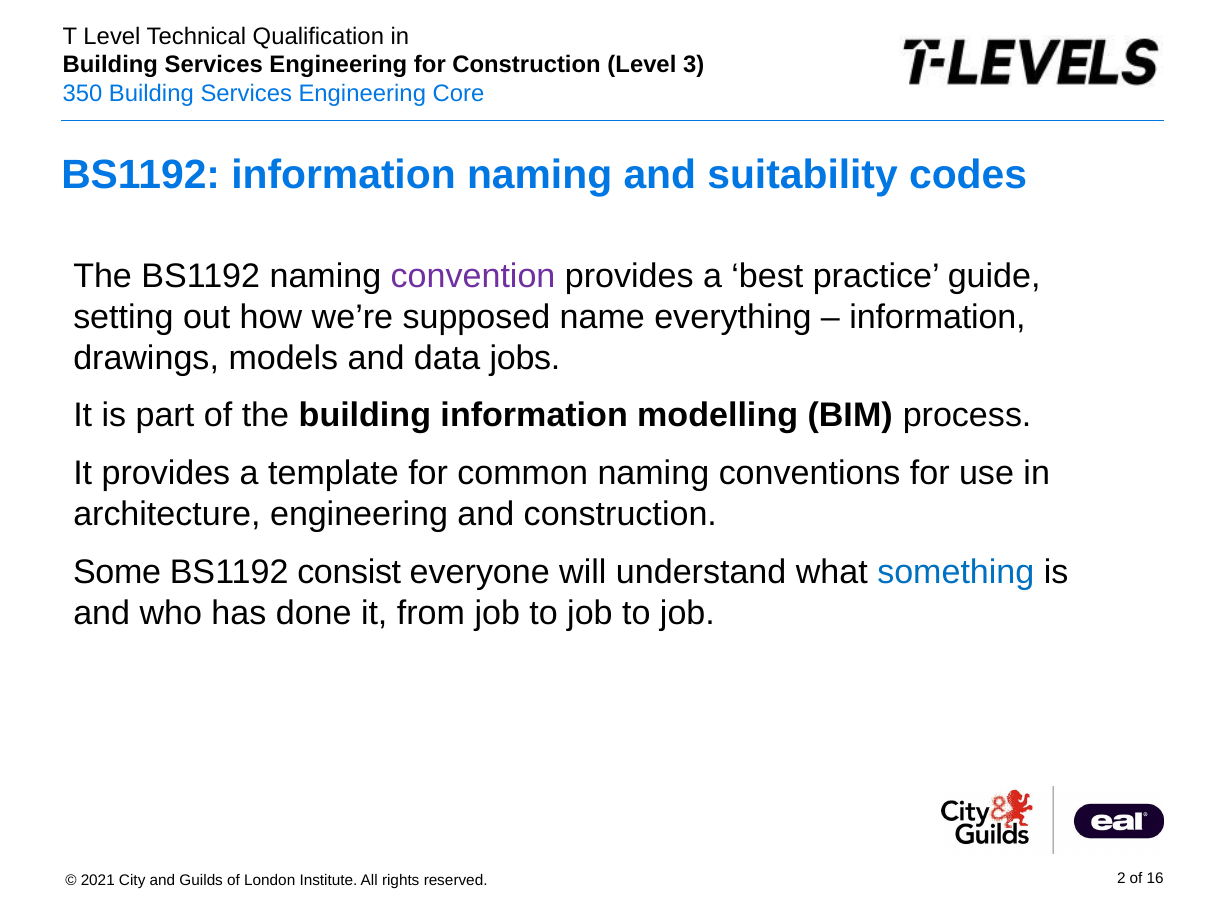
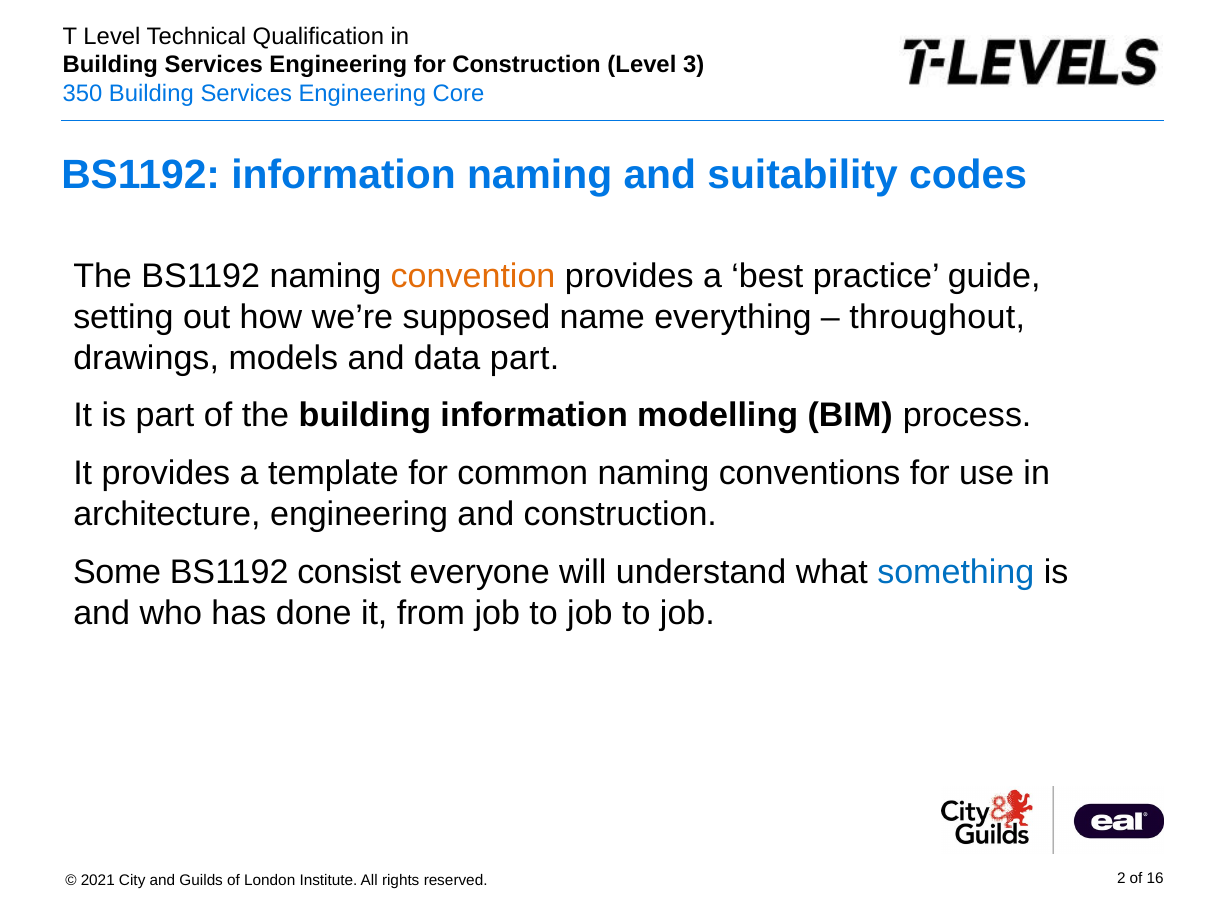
convention colour: purple -> orange (473, 276)
information: information -> throughout (937, 317)
data jobs: jobs -> part (525, 358)
